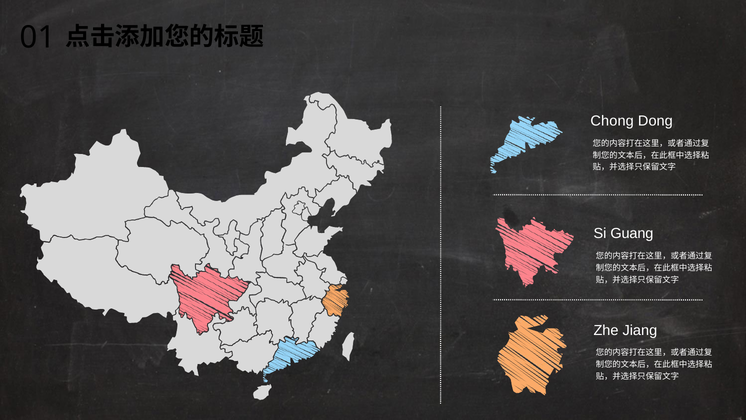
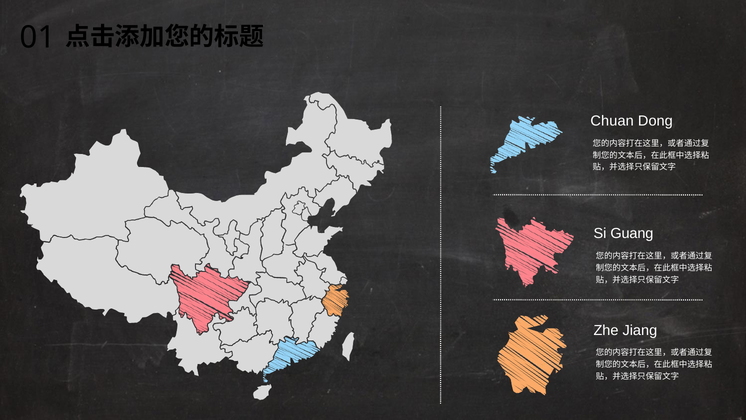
Chong: Chong -> Chuan (612, 121)
